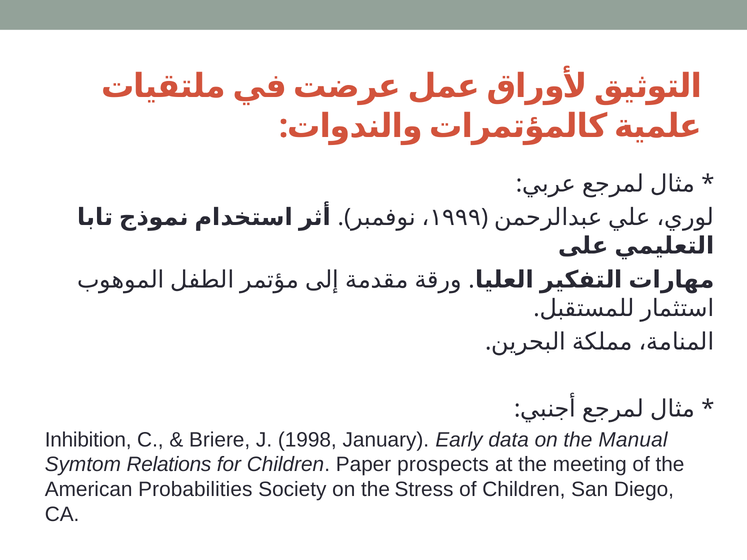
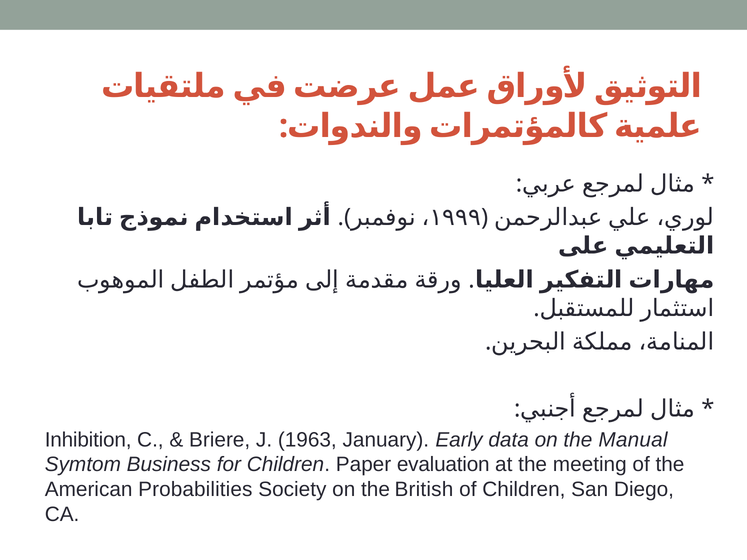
1998: 1998 -> 1963 (307, 440)
Relations: Relations -> Business (169, 465)
prospects: prospects -> evaluation (443, 465)
Stress: Stress -> British (424, 490)
